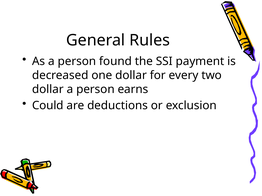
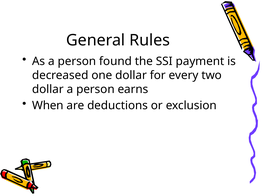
Could: Could -> When (48, 106)
